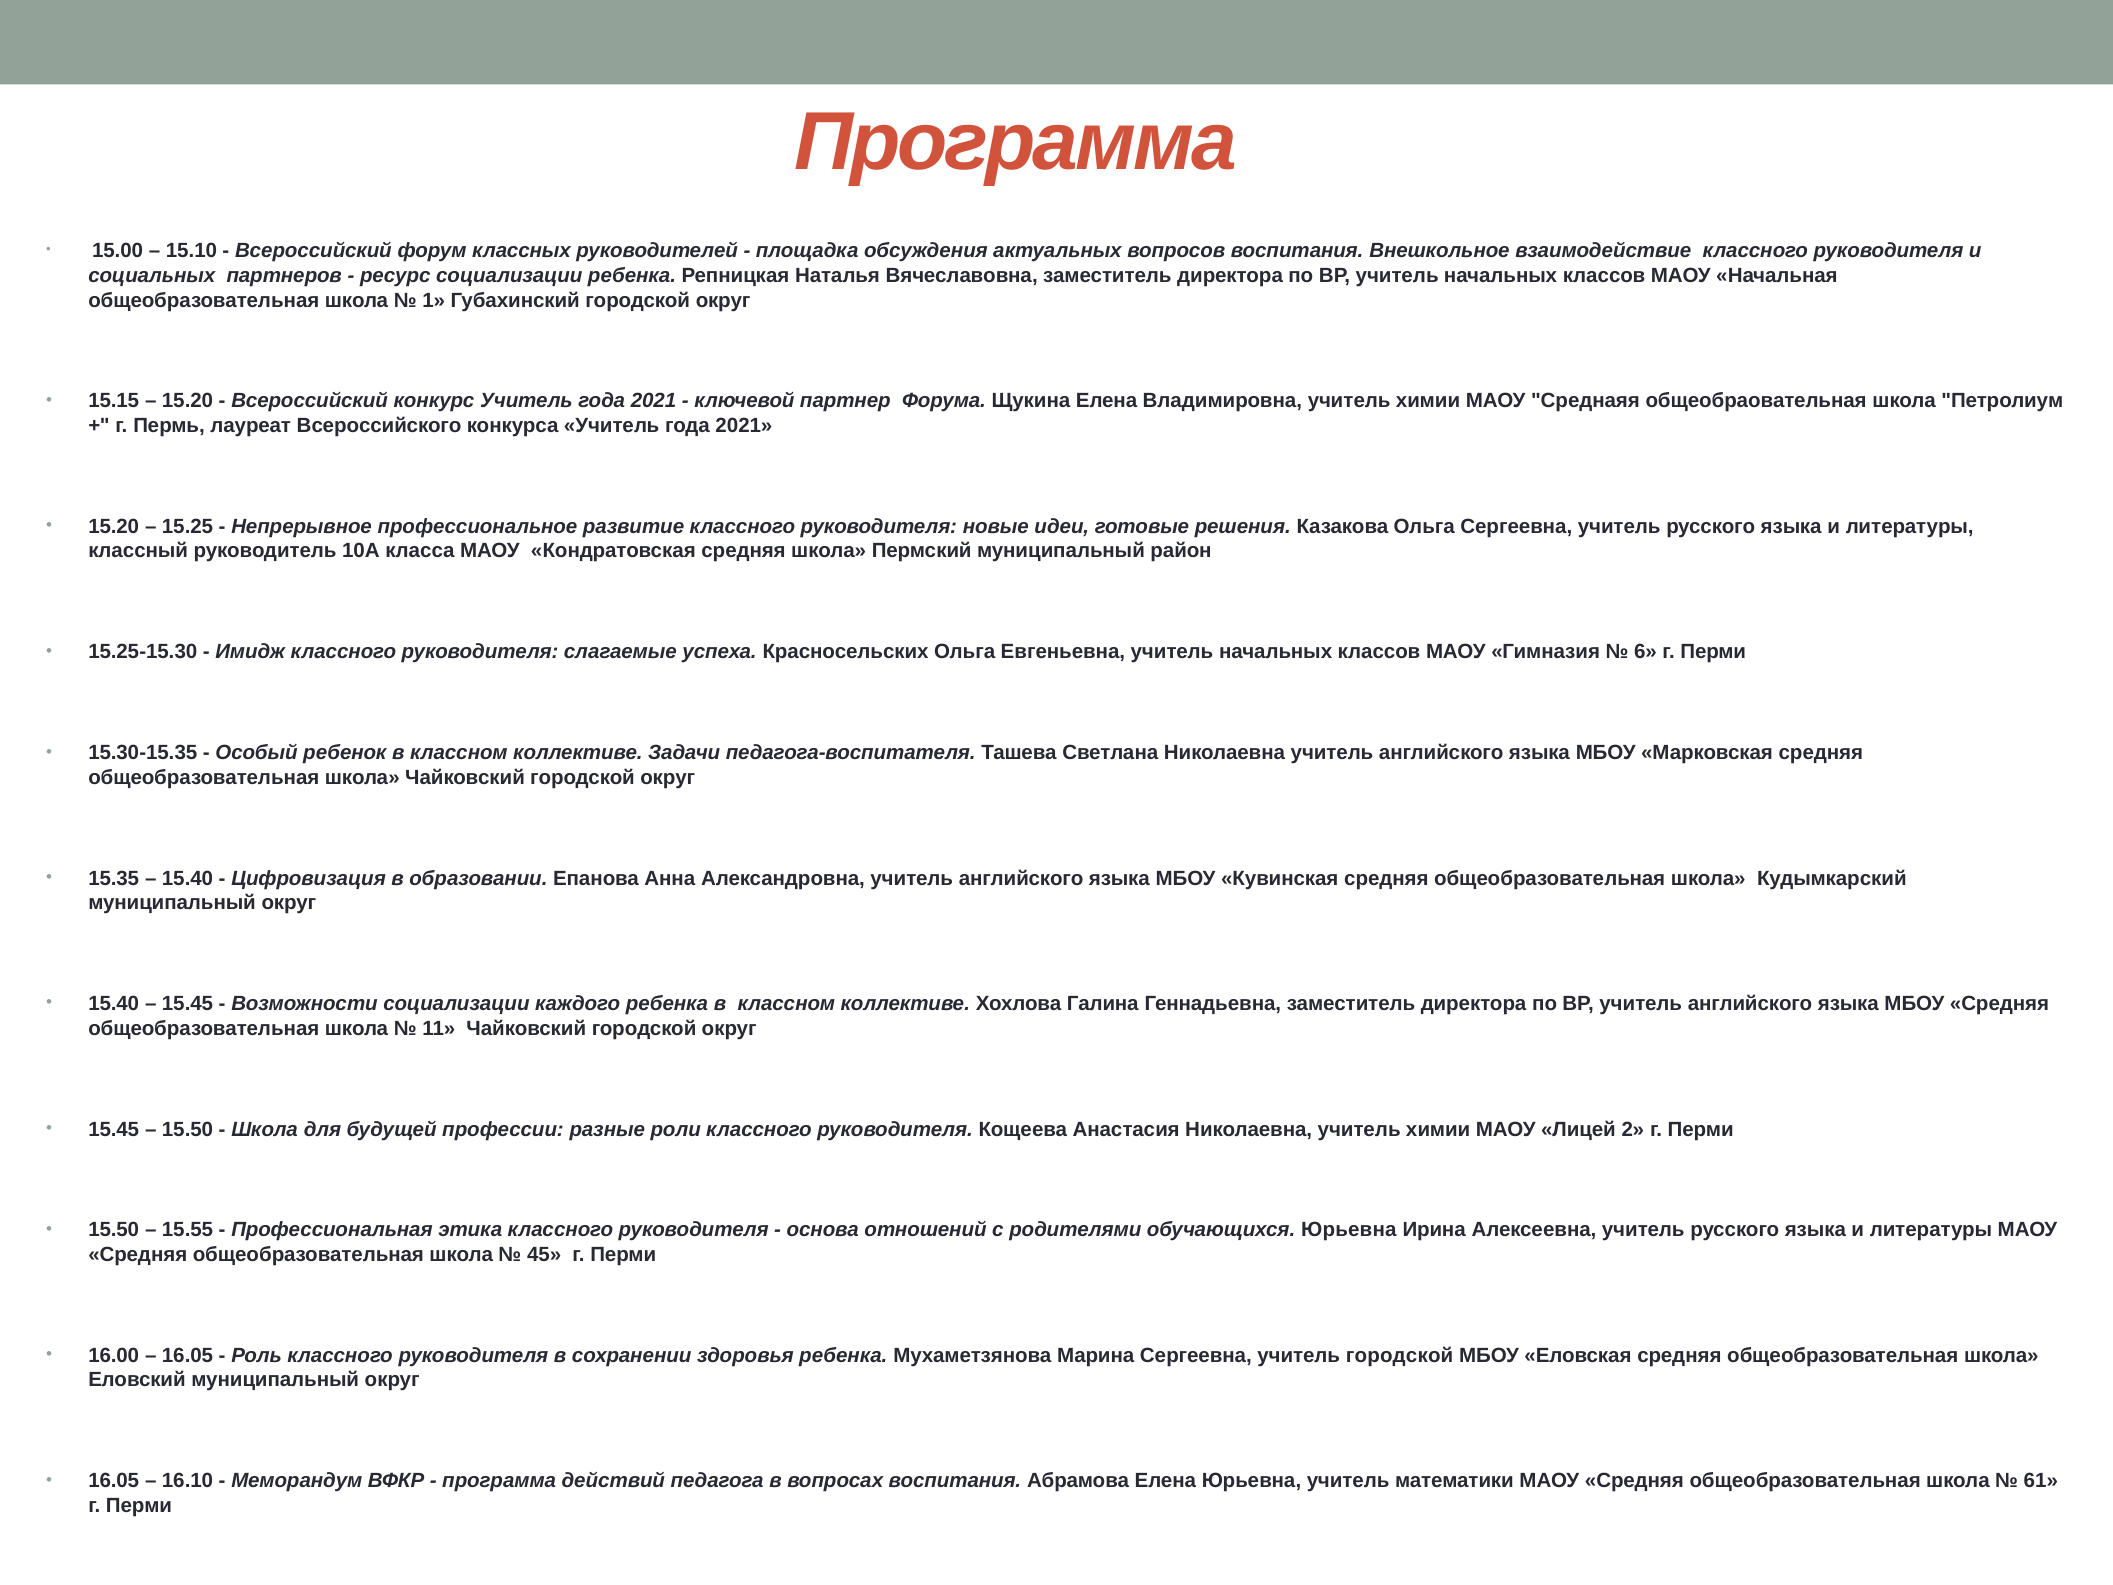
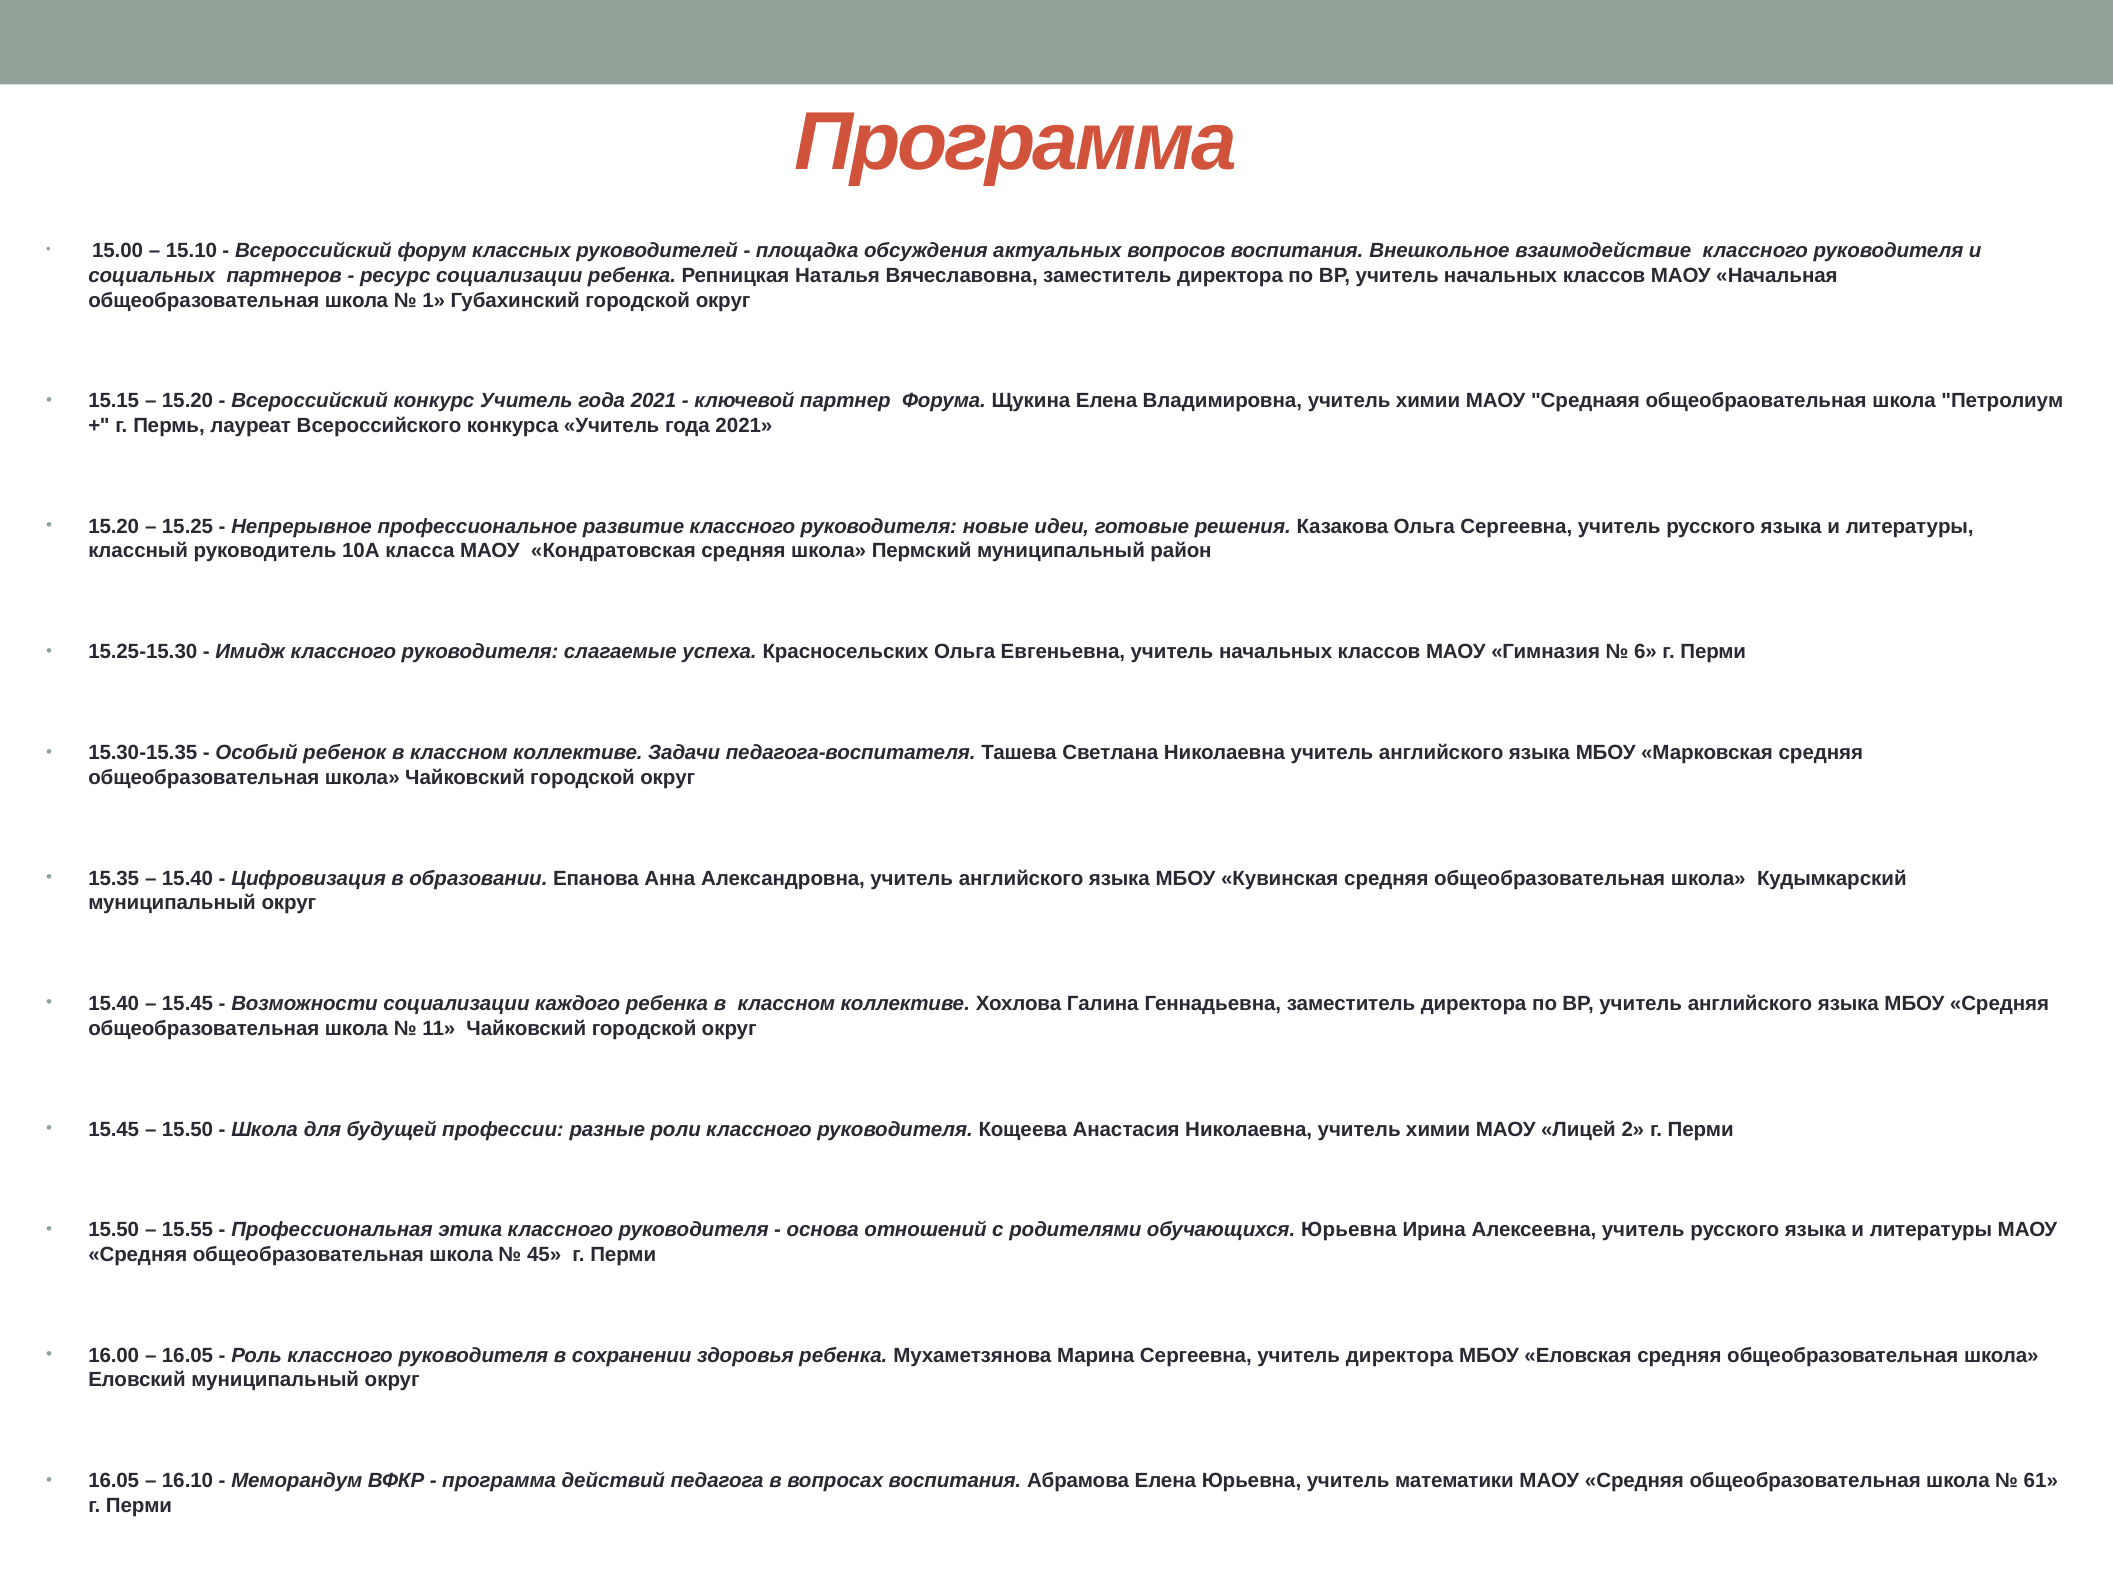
учитель городской: городской -> директора (1400, 1355)
